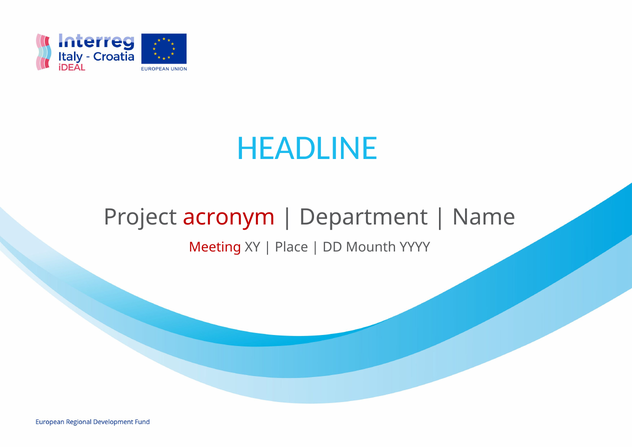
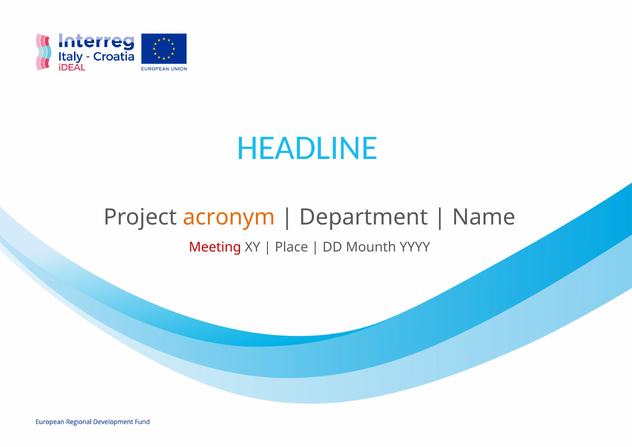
acronym colour: red -> orange (229, 217)
